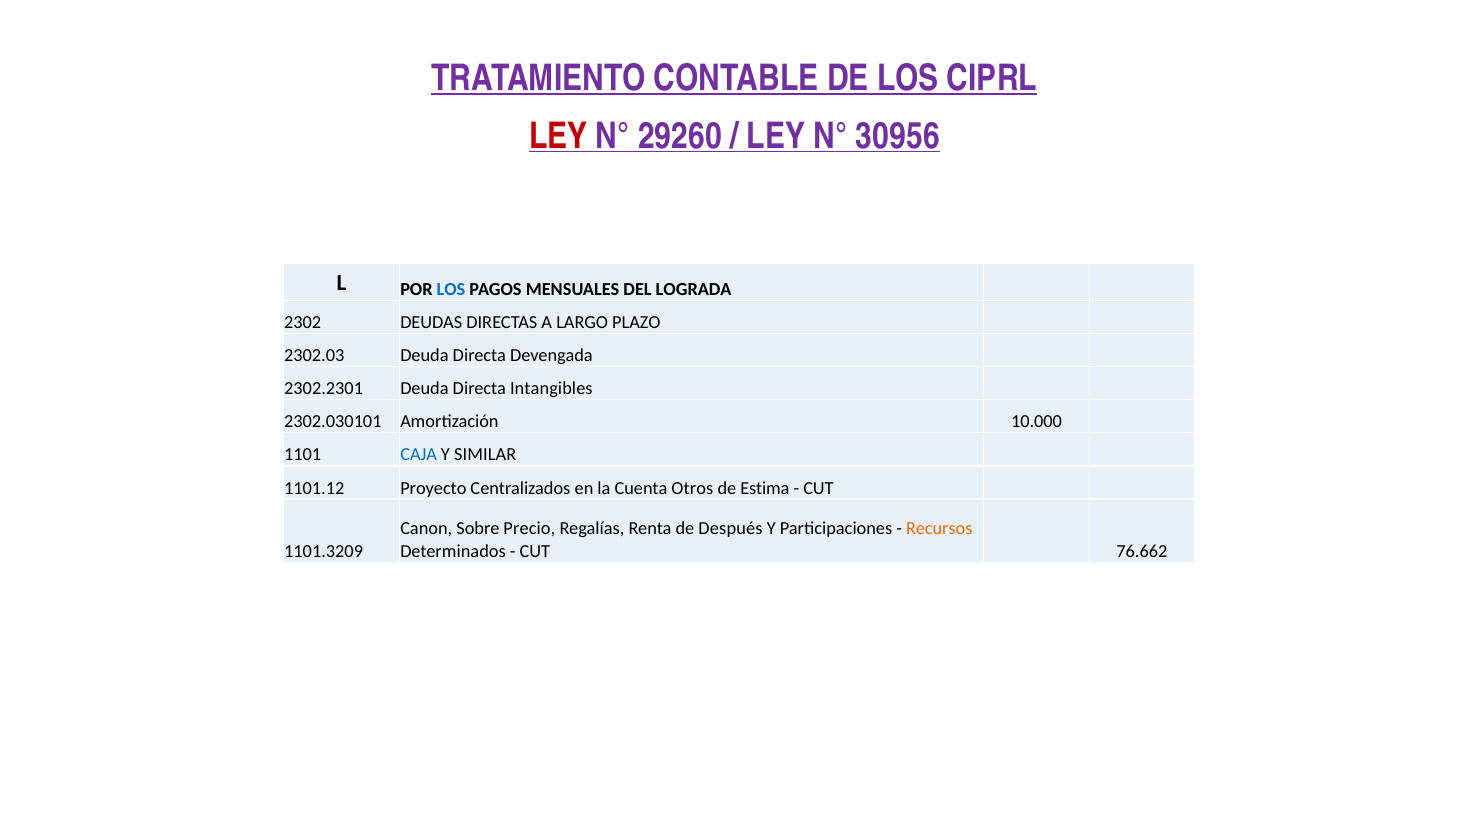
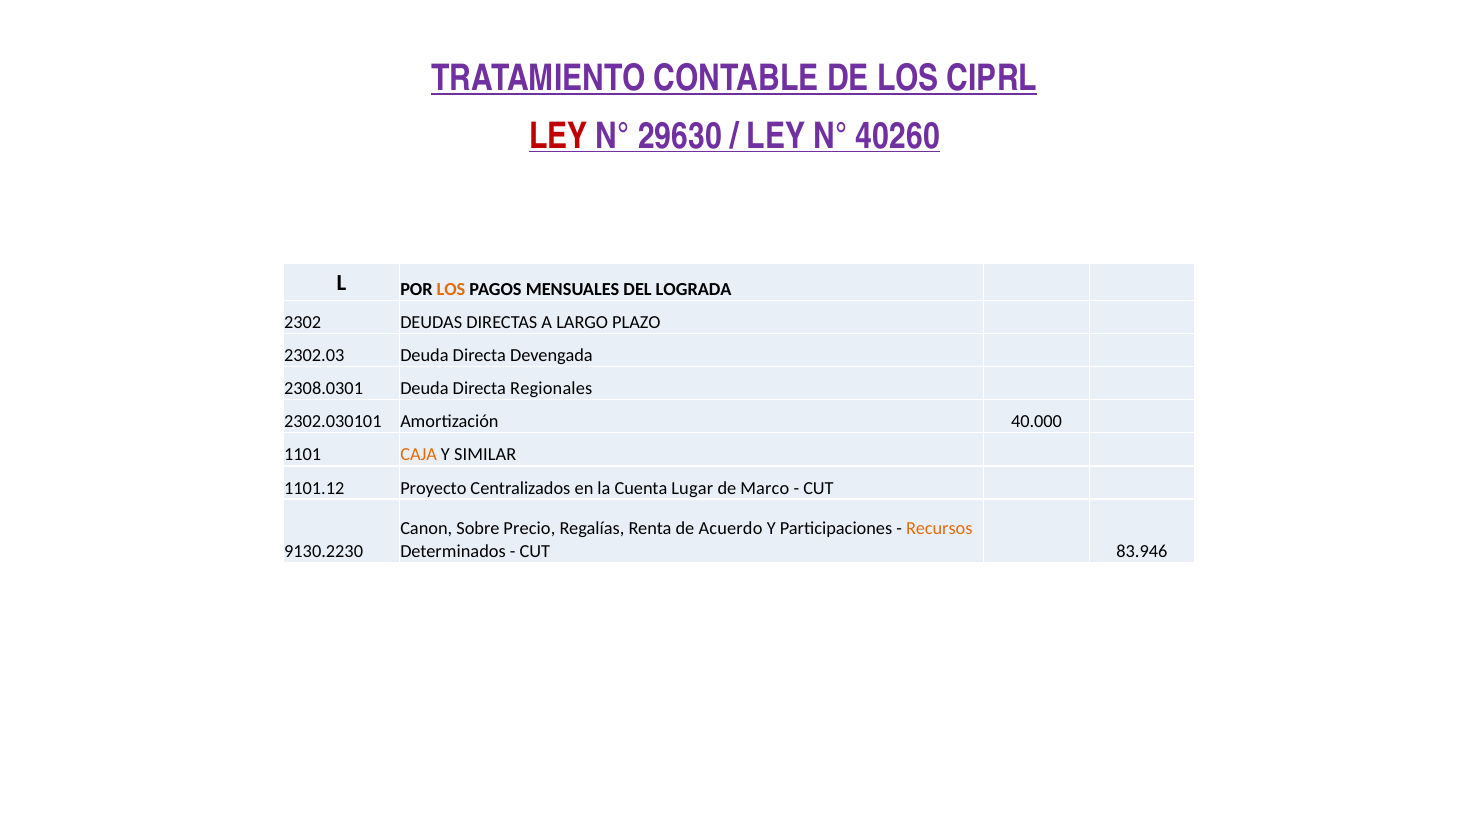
29260: 29260 -> 29630 (680, 137)
30956: 30956 -> 40260 (898, 137)
LOS colour: blue -> orange (451, 289)
2302.2301: 2302.2301 -> 2308.0301 (324, 389)
Intangibles: Intangibles -> Regionales (551, 389)
10.000: 10.000 -> 40.000 (1037, 422)
CAJA colour: blue -> orange (419, 455)
Otros: Otros -> Lugar (692, 488)
Estima: Estima -> Marco (765, 488)
Después: Después -> Acuerdo (731, 529)
1101.3209: 1101.3209 -> 9130.2230 (324, 551)
76.662: 76.662 -> 83.946 (1142, 551)
